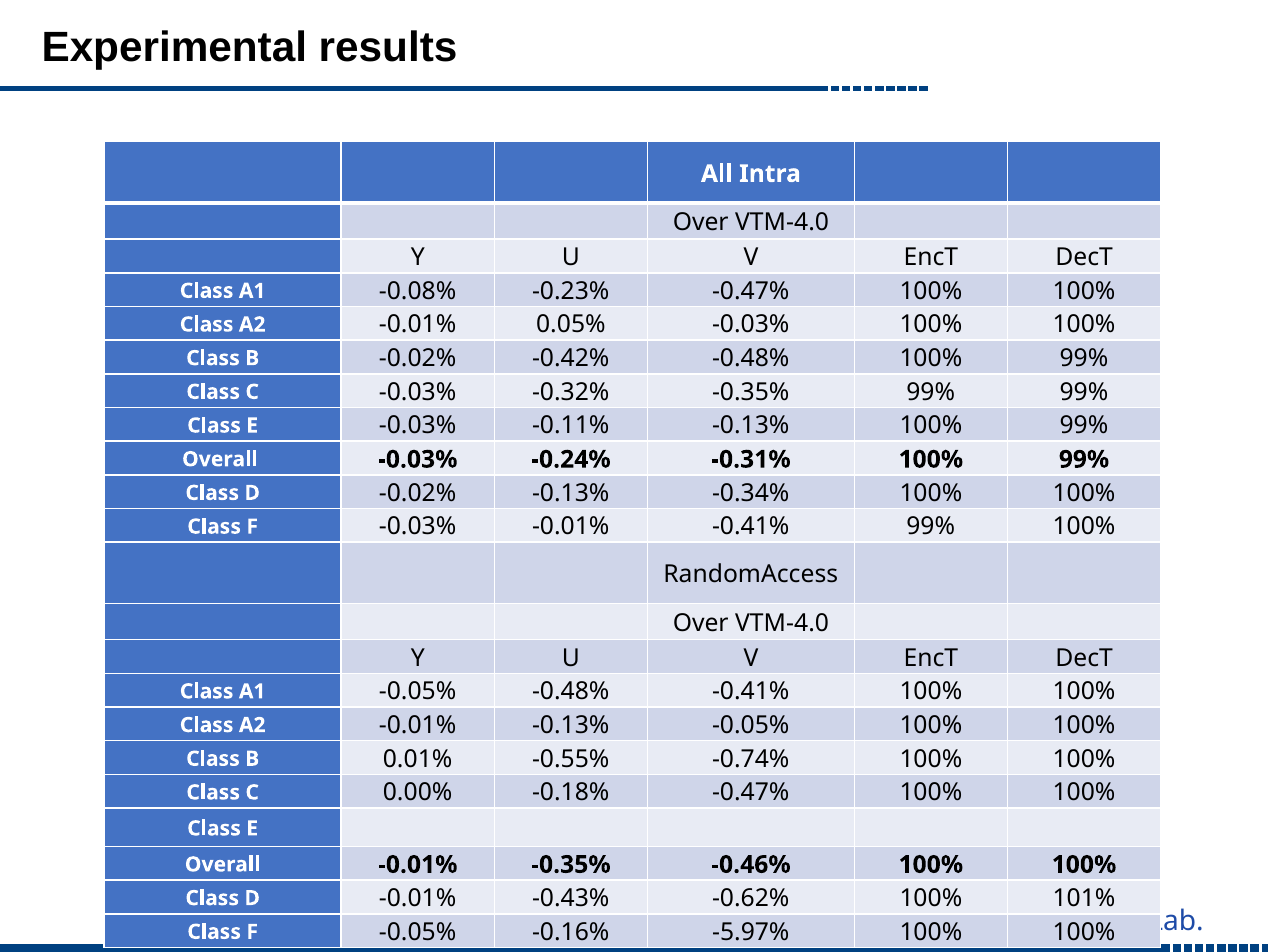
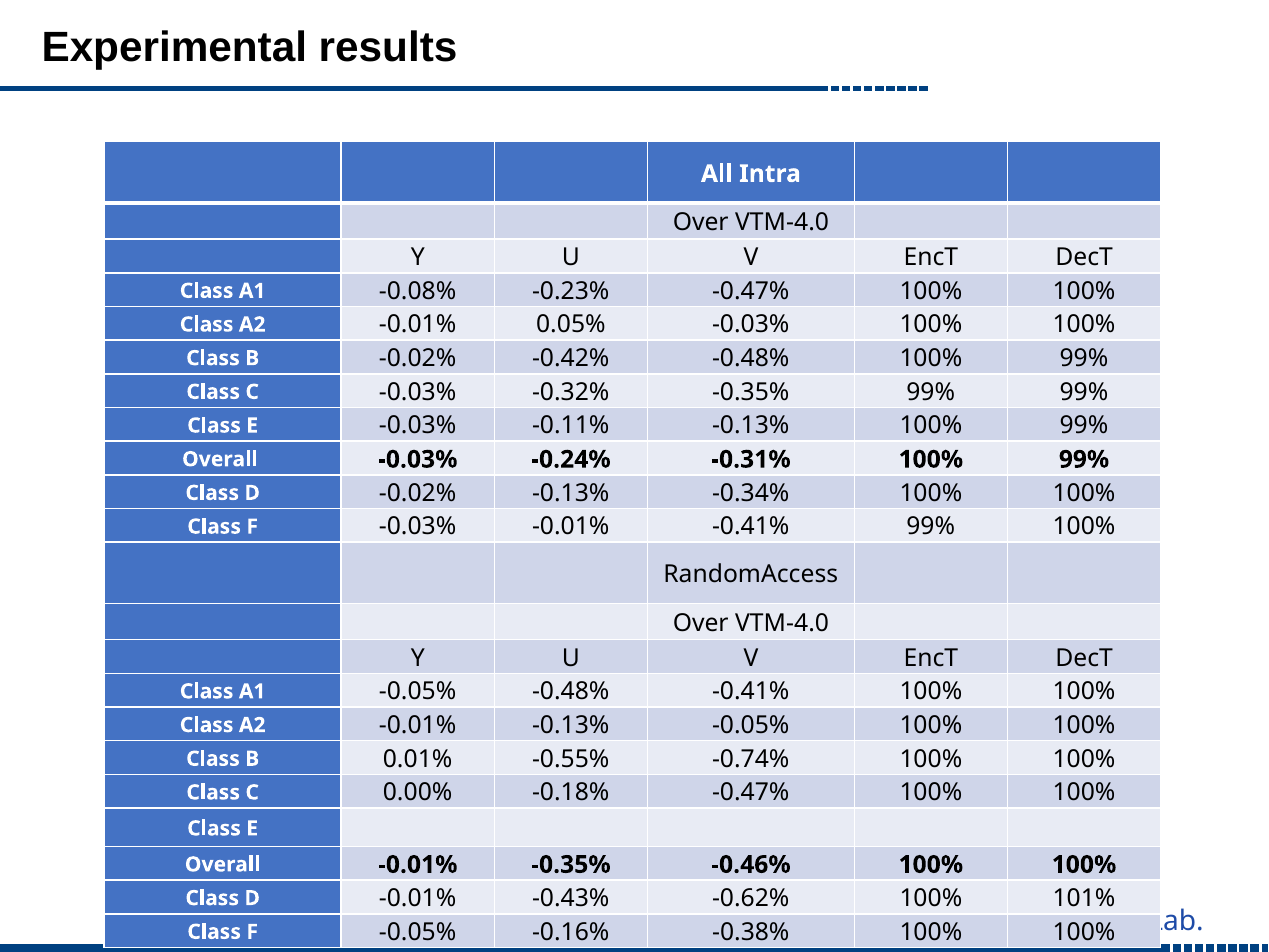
-5.97%: -5.97% -> -0.38% (751, 932)
